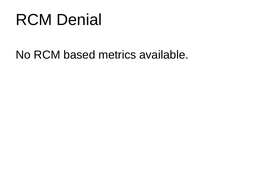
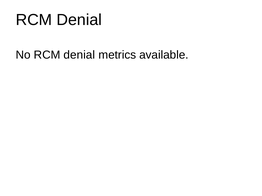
No RCM based: based -> denial (79, 55)
